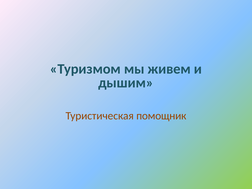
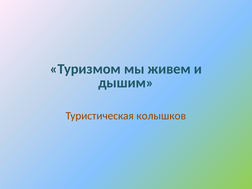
помощник: помощник -> колышков (161, 116)
